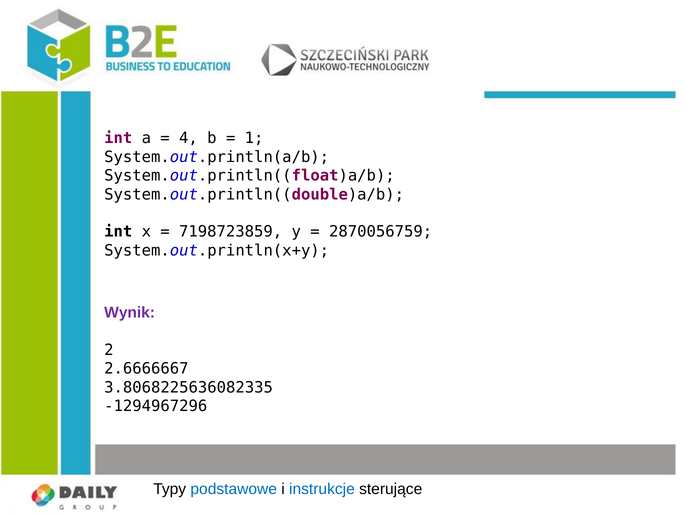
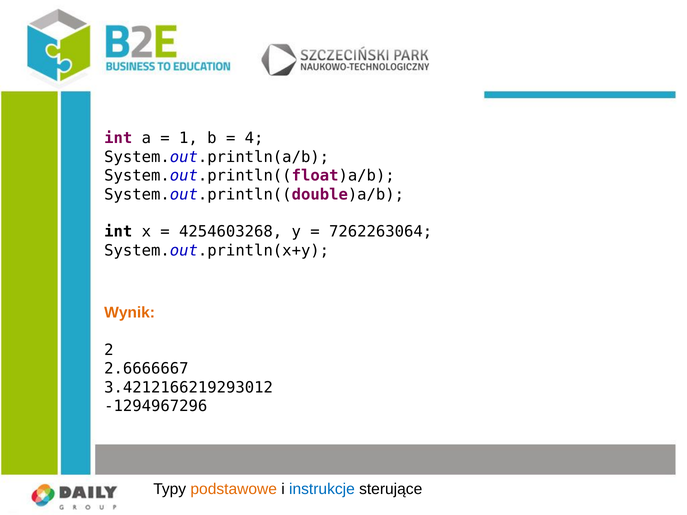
4: 4 -> 1 (188, 138)
1: 1 -> 4 (254, 138)
7198723859: 7198723859 -> 4254603268 (231, 232)
2870056759: 2870056759 -> 7262263064 (381, 232)
Wynik colour: purple -> orange (130, 313)
3.8068225636082335: 3.8068225636082335 -> 3.4212166219293012 (189, 388)
podstawowe colour: blue -> orange (234, 489)
